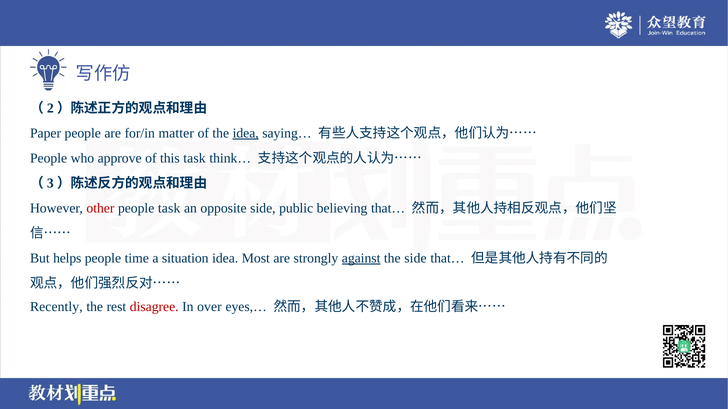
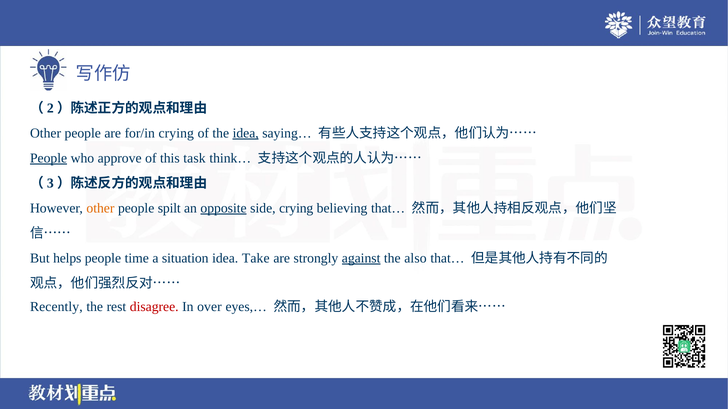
Paper: Paper -> Other (46, 133)
for/in matter: matter -> crying (176, 133)
People underline: none -> present (49, 158)
other colour: red -> orange (100, 208)
people task: task -> spilt (169, 208)
opposite underline: none -> present (224, 208)
side public: public -> crying (296, 208)
Most: Most -> Take (256, 259)
the side: side -> also (415, 259)
